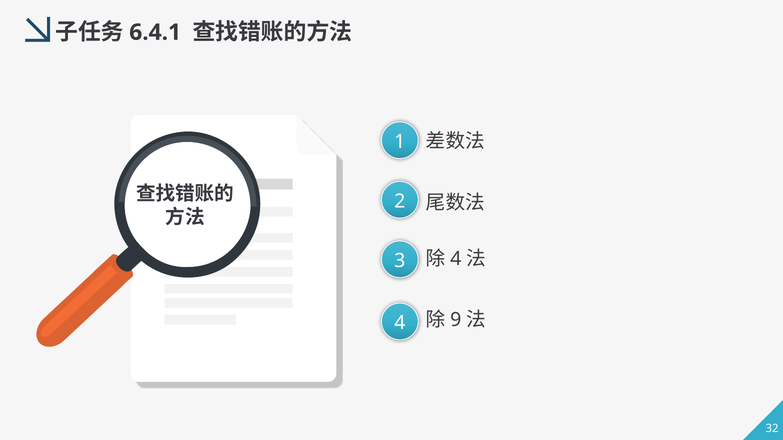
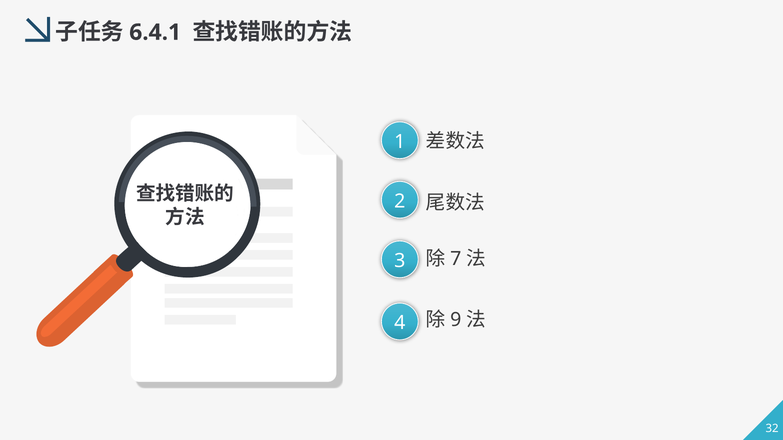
4: 4 -> 7 (456, 259)
